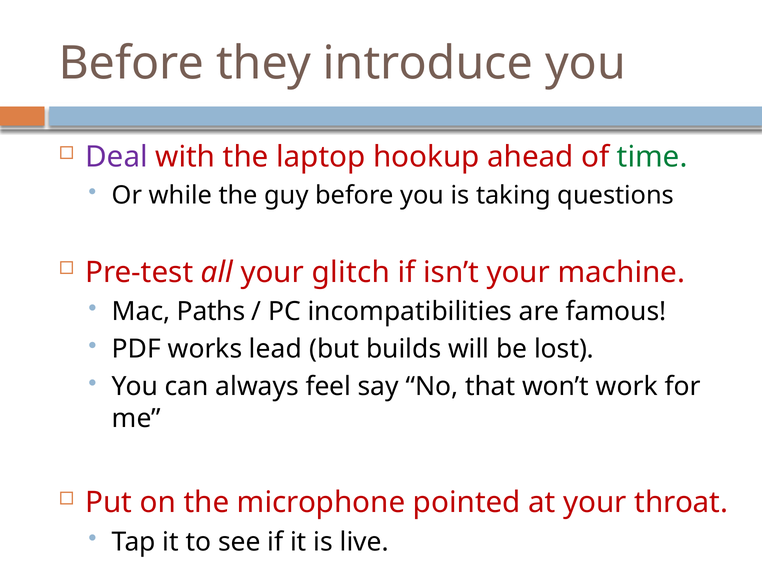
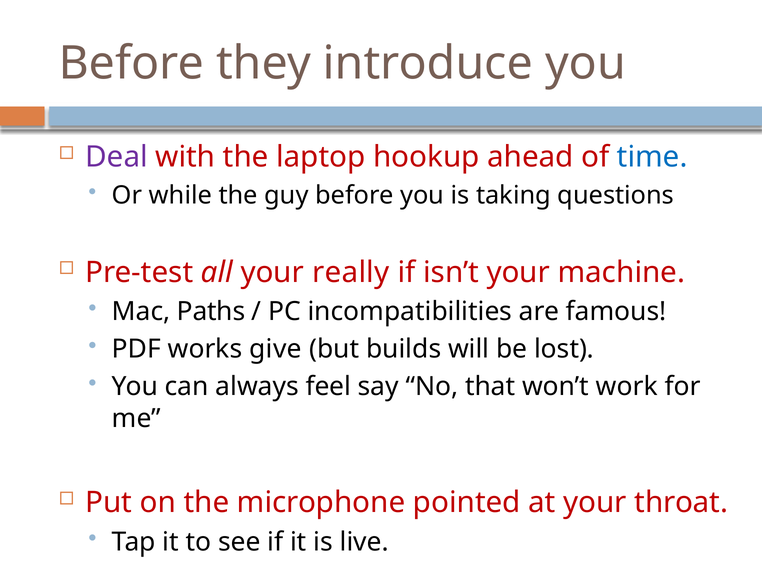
time colour: green -> blue (652, 157)
glitch: glitch -> really (351, 273)
lead: lead -> give (276, 349)
